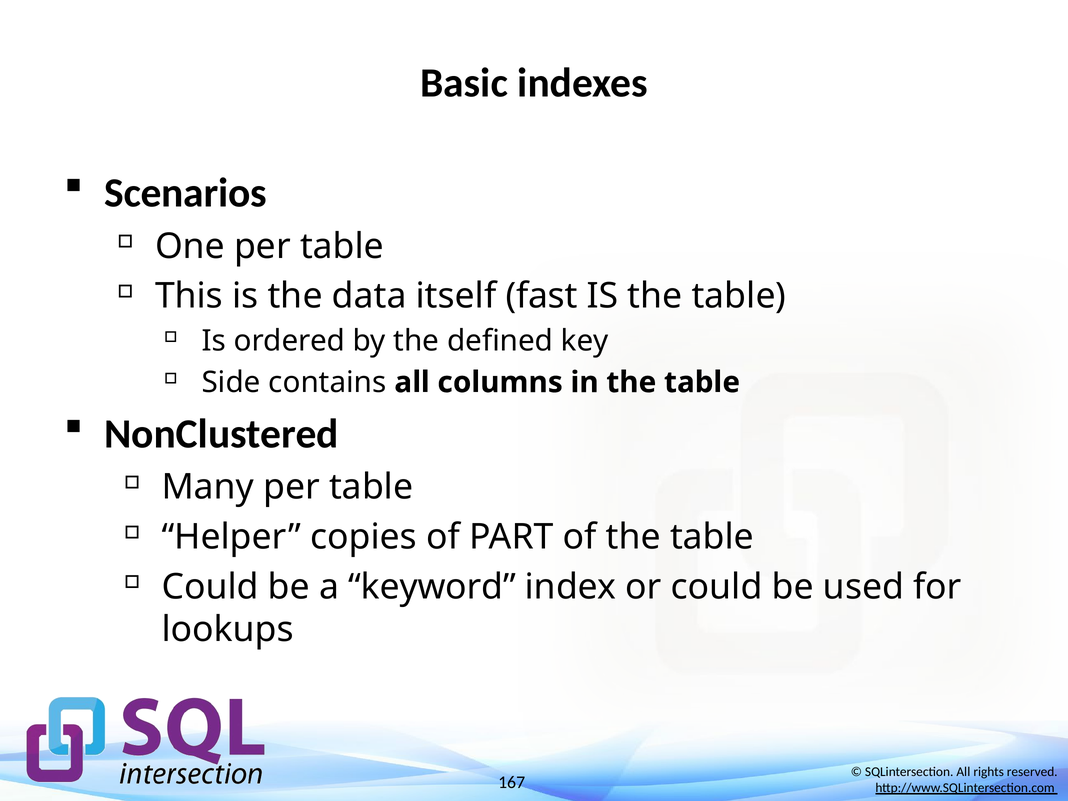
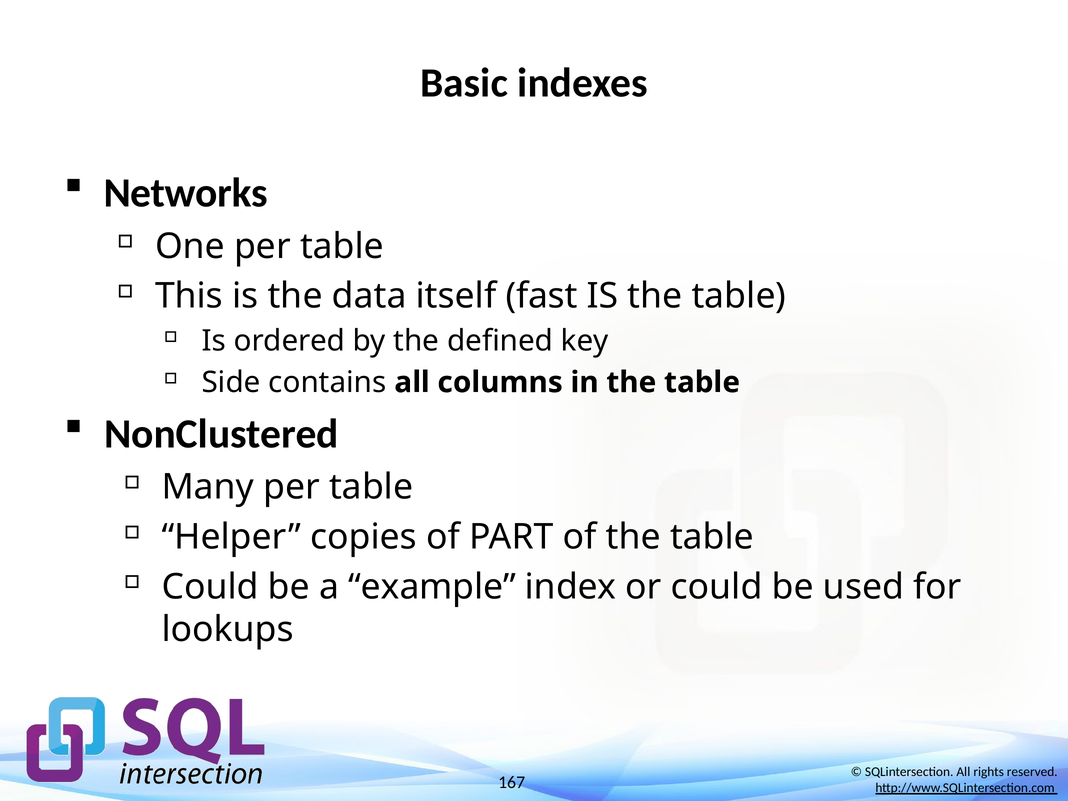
Scenarios: Scenarios -> Networks (186, 193)
keyword: keyword -> example (432, 587)
